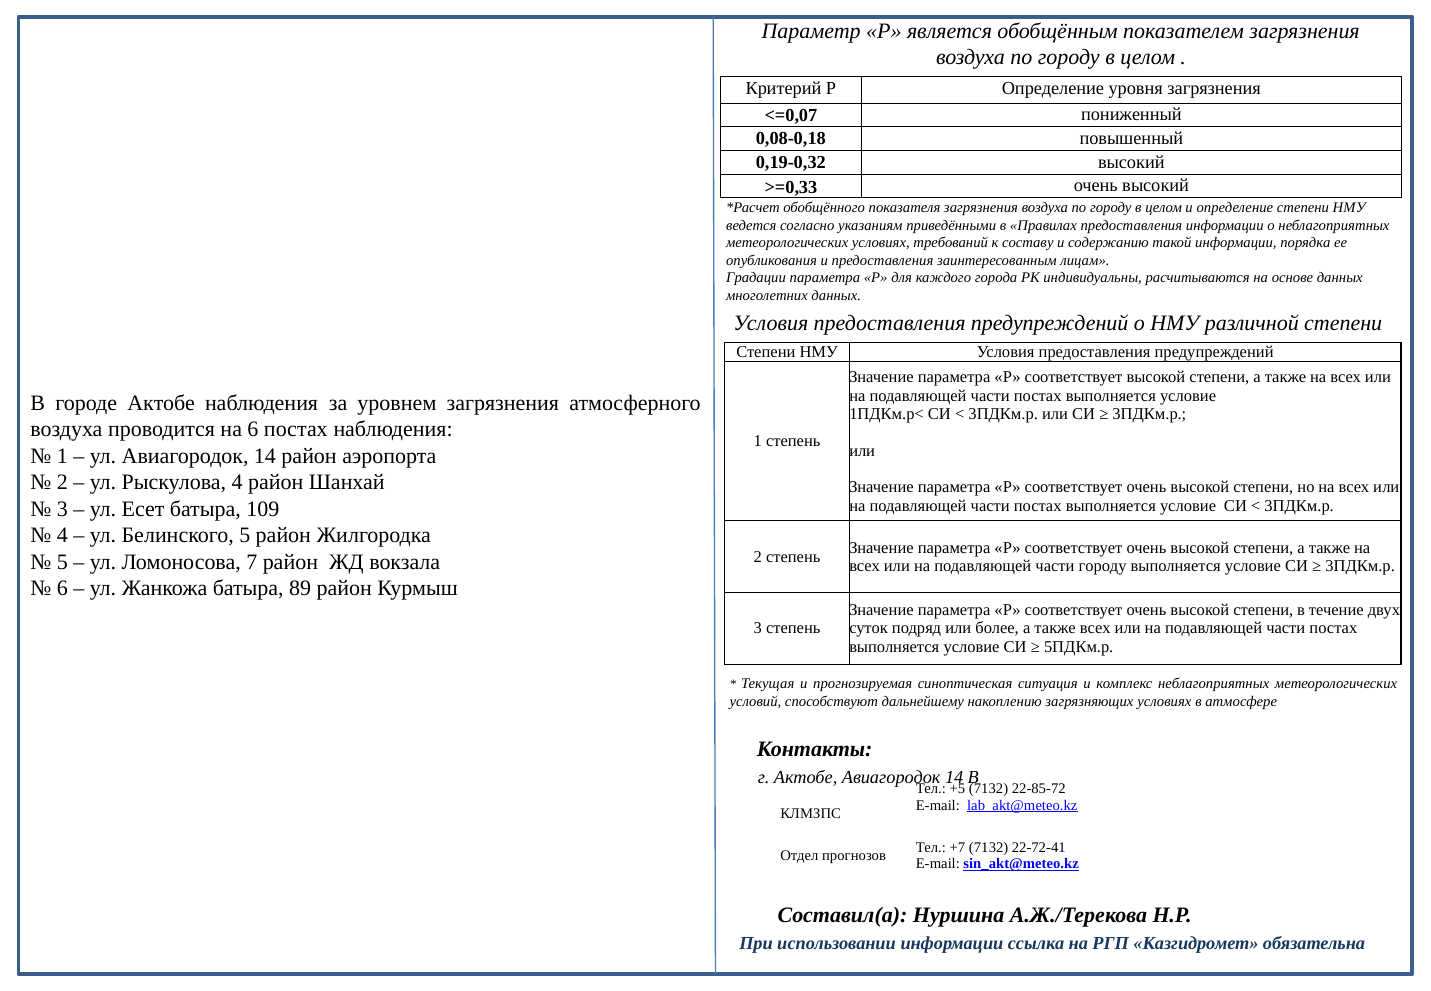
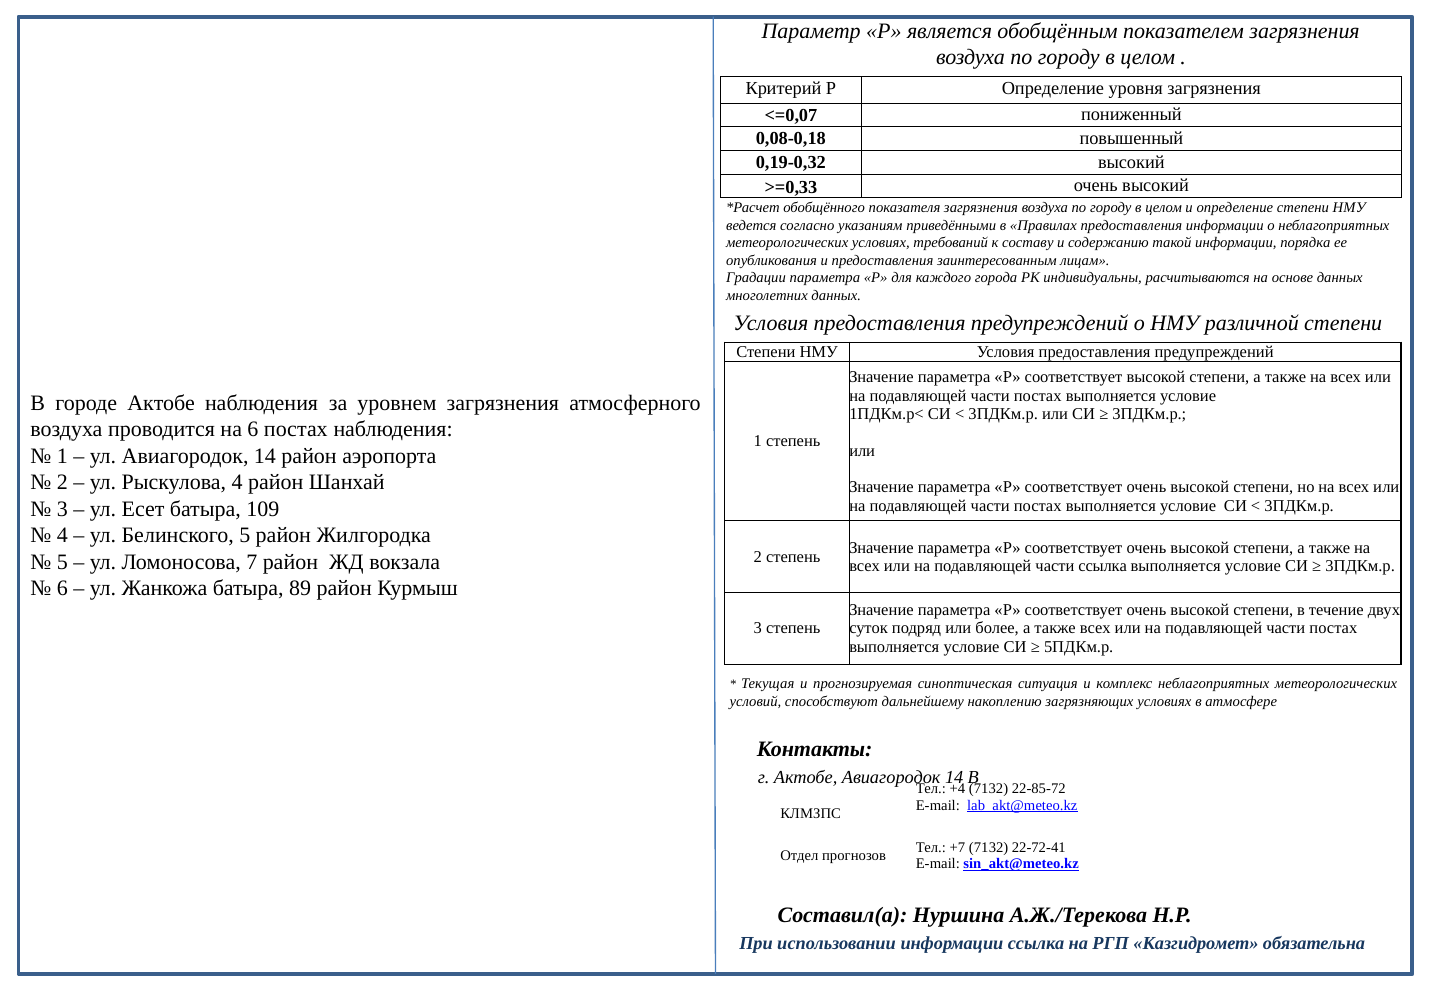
части городу: городу -> ссылка (1103, 566)
+5: +5 -> +4 (957, 789)
